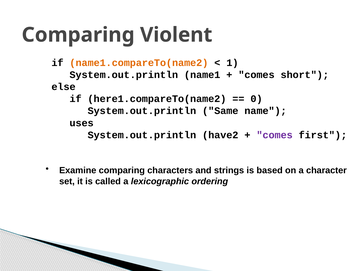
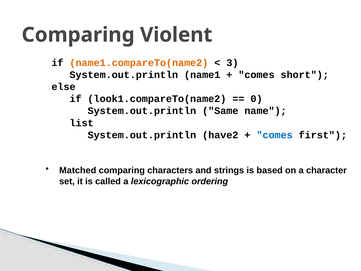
1: 1 -> 3 (232, 63)
here1.compareTo(name2: here1.compareTo(name2 -> look1.compareTo(name2 (157, 99)
uses: uses -> list (82, 123)
comes colour: purple -> blue (275, 135)
Examine: Examine -> Matched (78, 170)
